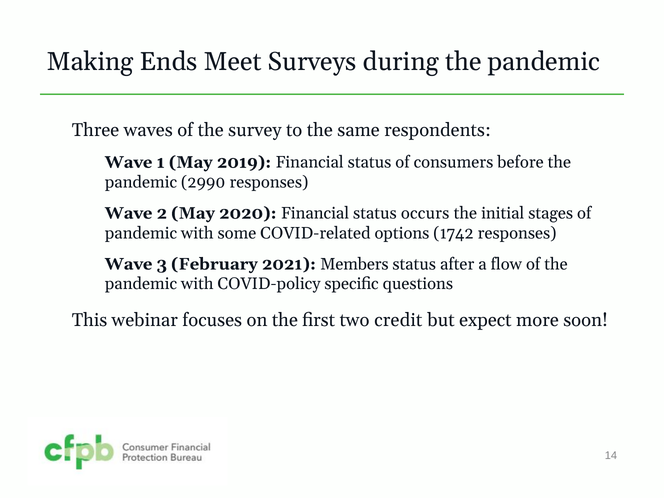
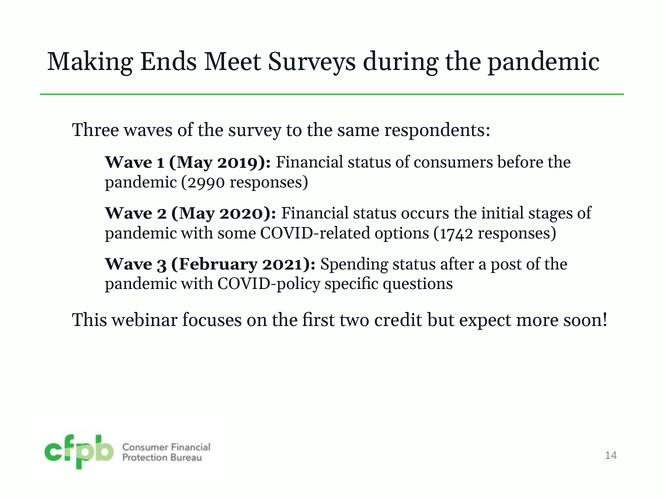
Members: Members -> Spending (354, 264)
flow: flow -> post (506, 264)
